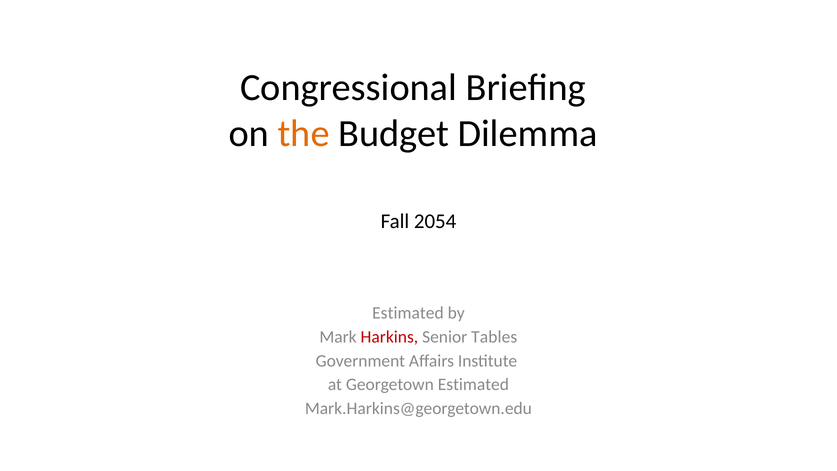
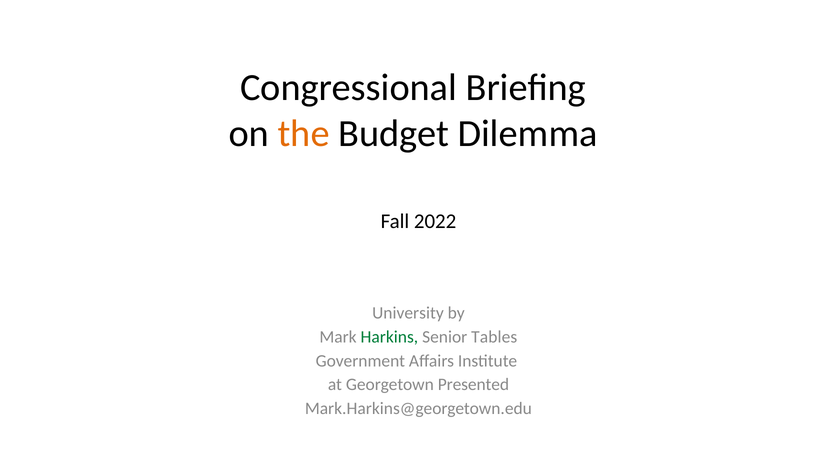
2054: 2054 -> 2022 (435, 221)
Estimated: Estimated -> University (408, 313)
Harkins colour: red -> green (389, 337)
Georgetown Estimated: Estimated -> Presented (473, 385)
